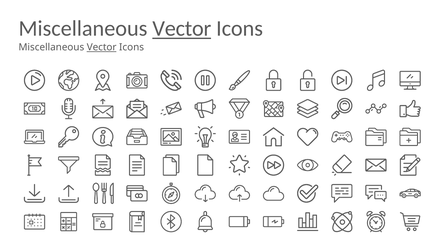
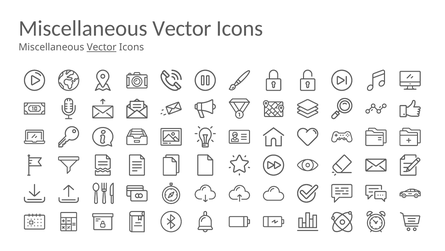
Vector underline: present -> none (182, 29)
